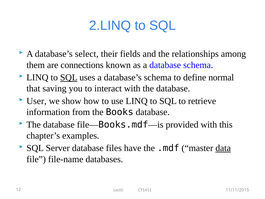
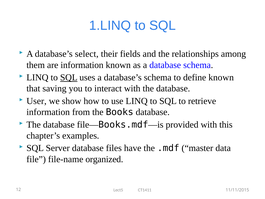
2.LINQ: 2.LINQ -> 1.LINQ (110, 25)
are connections: connections -> information (82, 65)
define normal: normal -> known (221, 77)
data underline: present -> none (223, 148)
databases: databases -> organized (104, 159)
